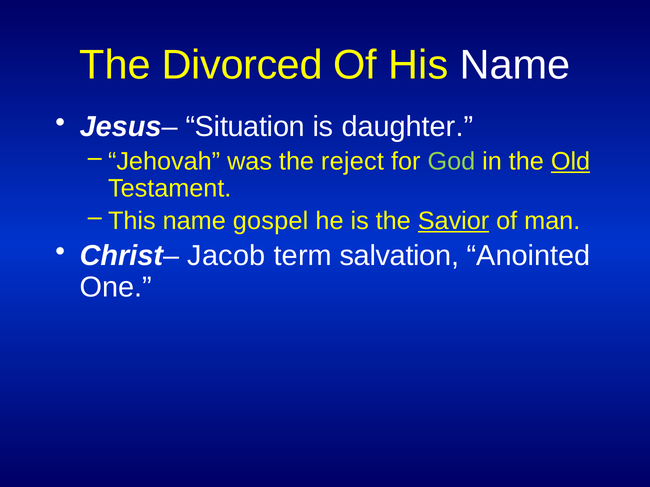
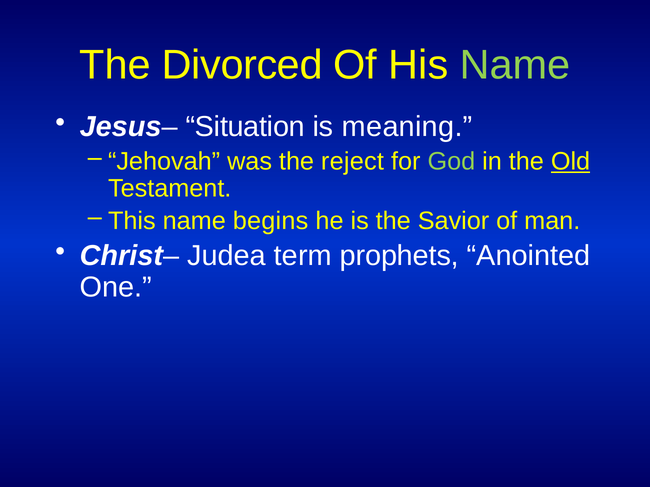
Name colour: white -> light green (515, 65)
daughter: daughter -> meaning (407, 127)
gospel: gospel -> begins (271, 221)
Savior underline: present -> none (454, 221)
Jacob: Jacob -> Judea (227, 256)
salvation: salvation -> prophets (399, 256)
